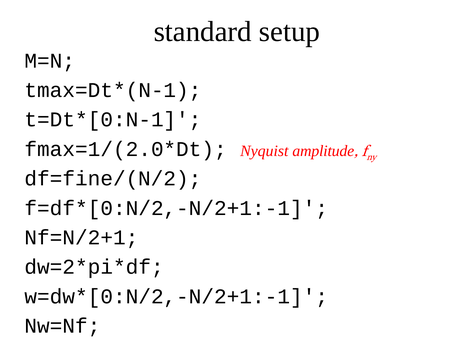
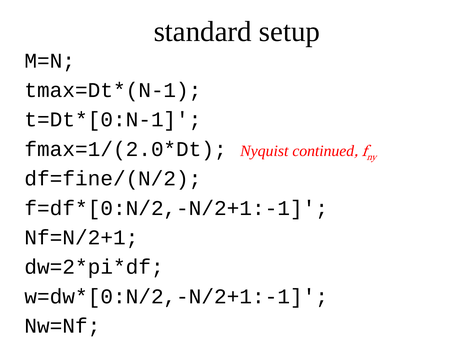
amplitude: amplitude -> continued (323, 151)
